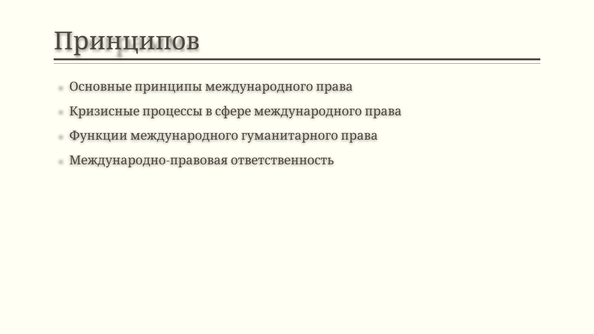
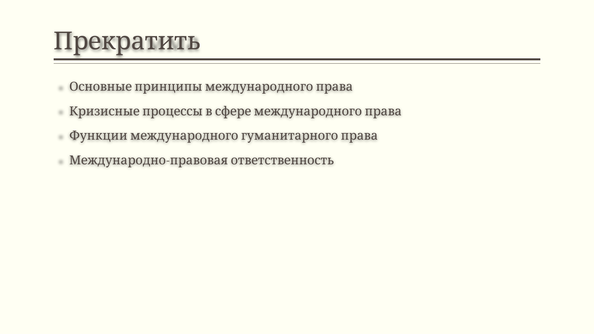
Принципов: Принципов -> Прекратить (127, 41)
